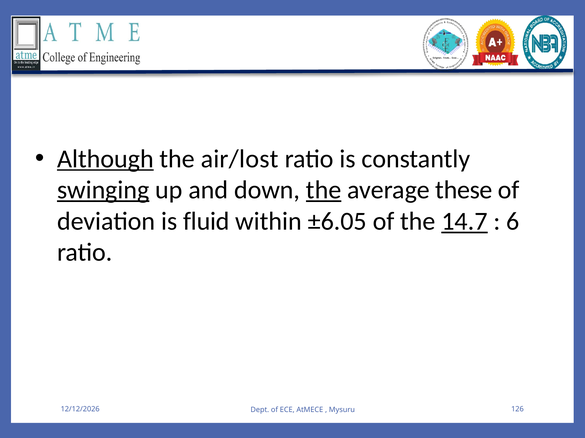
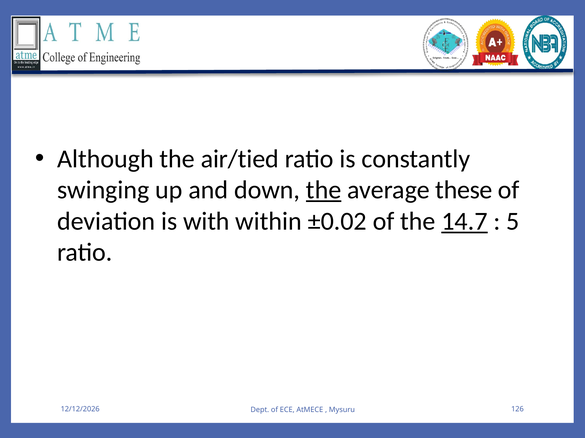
Although underline: present -> none (105, 159)
air/lost: air/lost -> air/tied (240, 159)
swinging underline: present -> none (103, 190)
fluid: fluid -> with (206, 222)
±6.05: ±6.05 -> ±0.02 (337, 222)
6: 6 -> 5 (513, 222)
